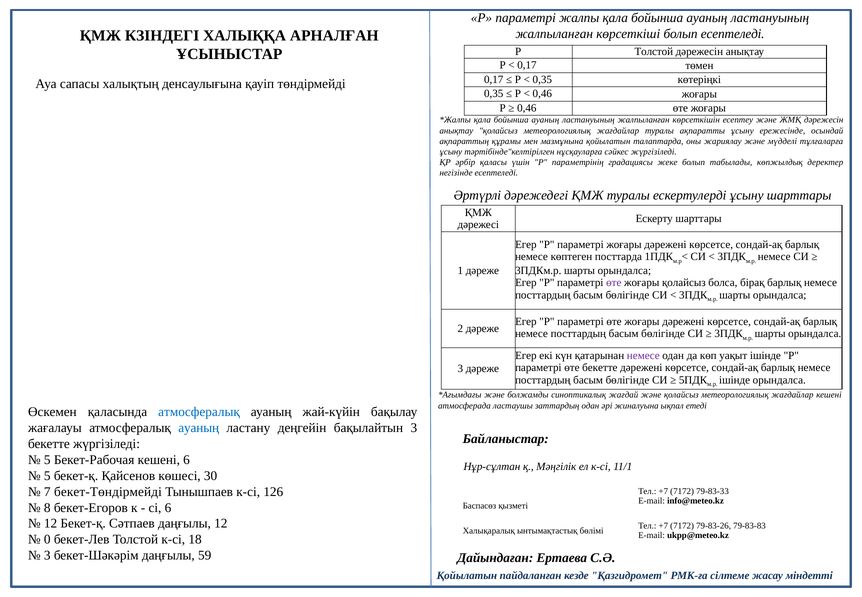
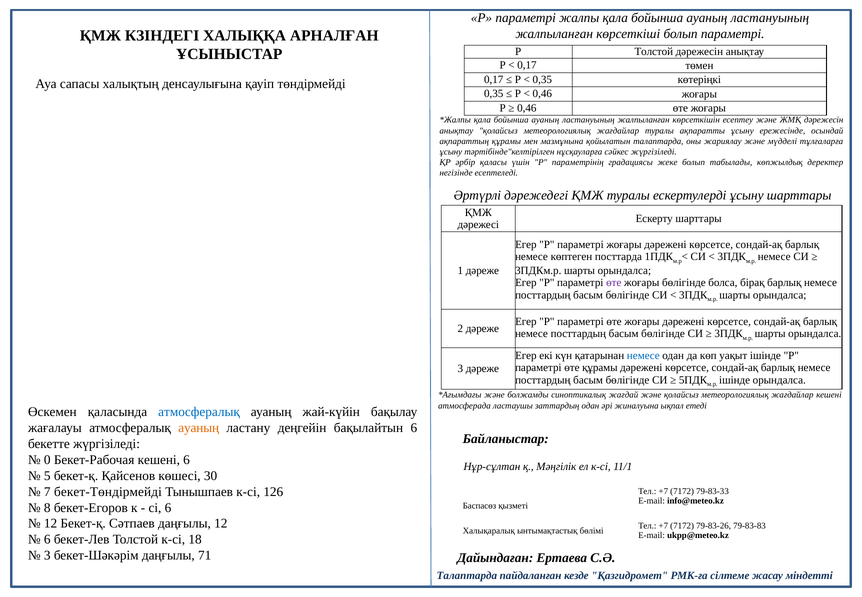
болып есептеледі: есептеледі -> параметрі (733, 34)
жоғары қолайсыз: қолайсыз -> бөлігінде (684, 283)
немесе colour: purple -> blue (643, 355)
өте бекетте: бекетте -> құрамы (600, 368)
ауаның colour: blue -> orange (199, 428)
бақылайтын 3: 3 -> 6 (414, 428)
5: 5 -> 0 (47, 460)
0: 0 -> 6 (47, 539)
59: 59 -> 71 (205, 555)
Қойылатын: Қойылатын -> Талаптарда (467, 575)
